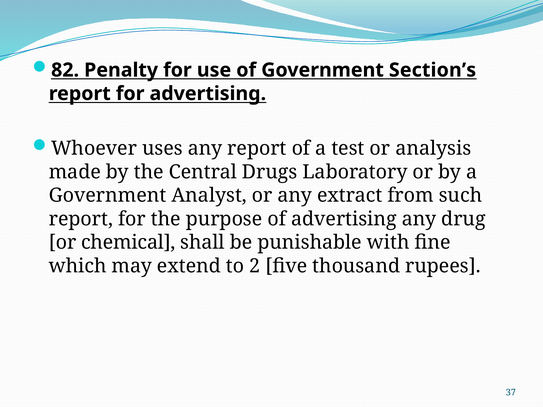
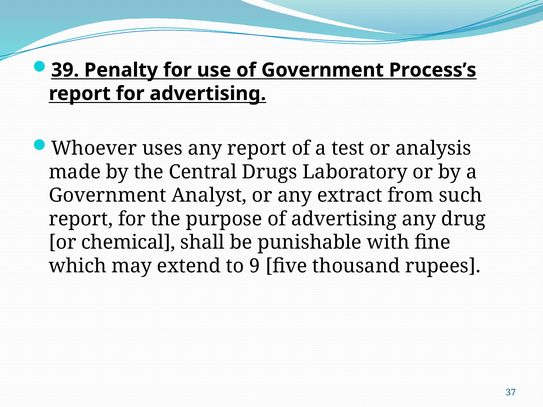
82: 82 -> 39 (65, 70)
Section’s: Section’s -> Process’s (433, 70)
2: 2 -> 9 (255, 266)
